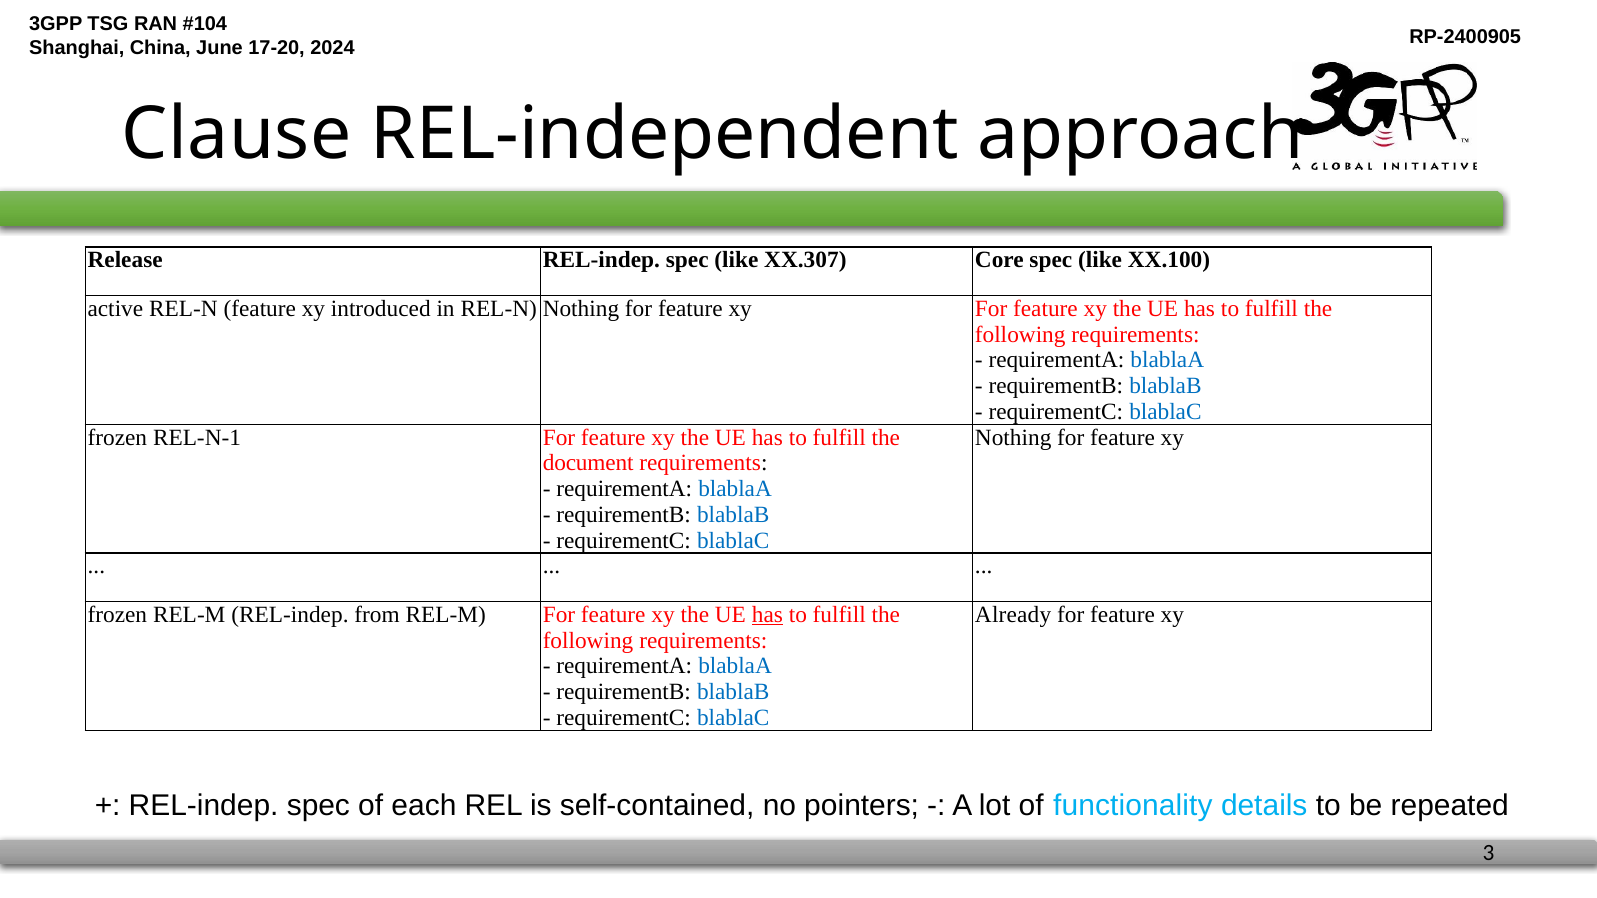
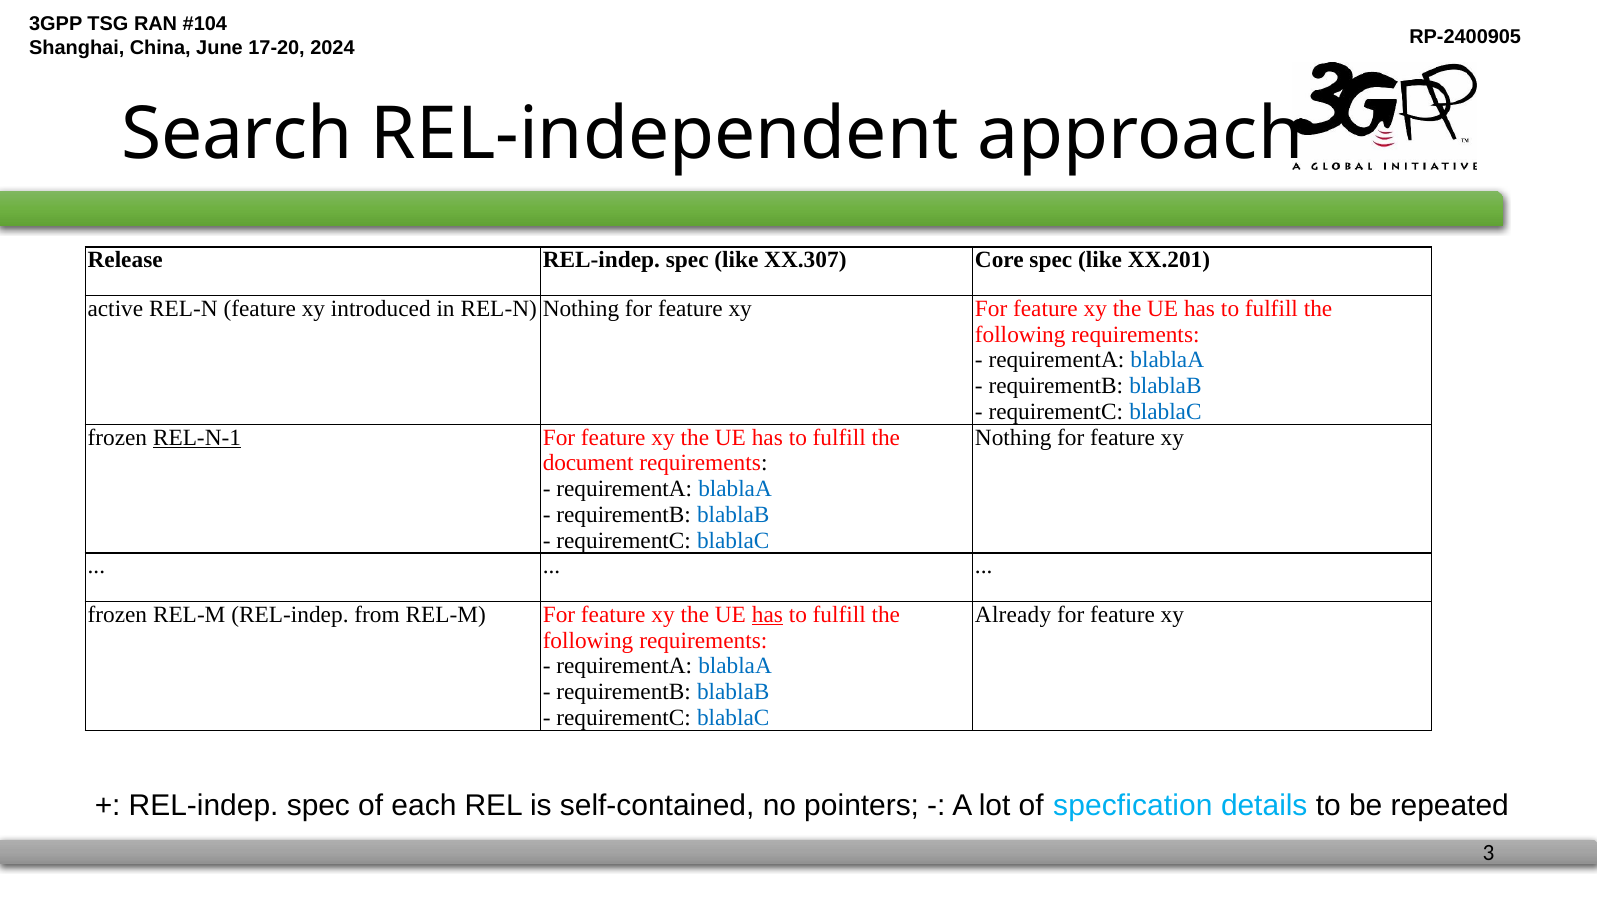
Clause: Clause -> Search (237, 134)
XX.100: XX.100 -> XX.201 (1169, 260)
REL-N-1 underline: none -> present (197, 438)
functionality: functionality -> specfication (1133, 806)
